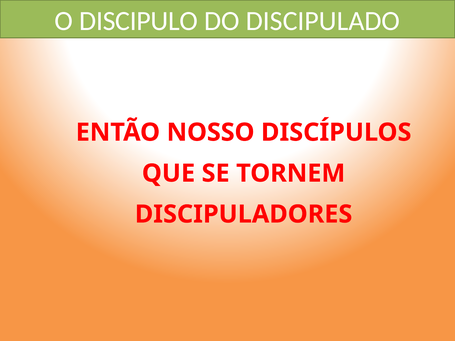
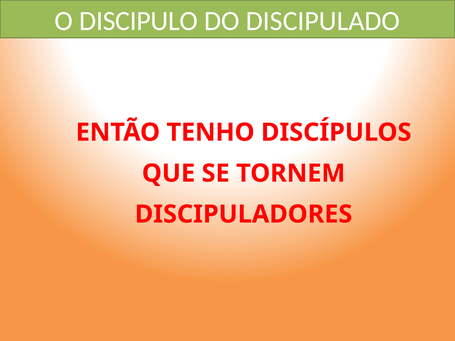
NOSSO: NOSSO -> TENHO (211, 132)
